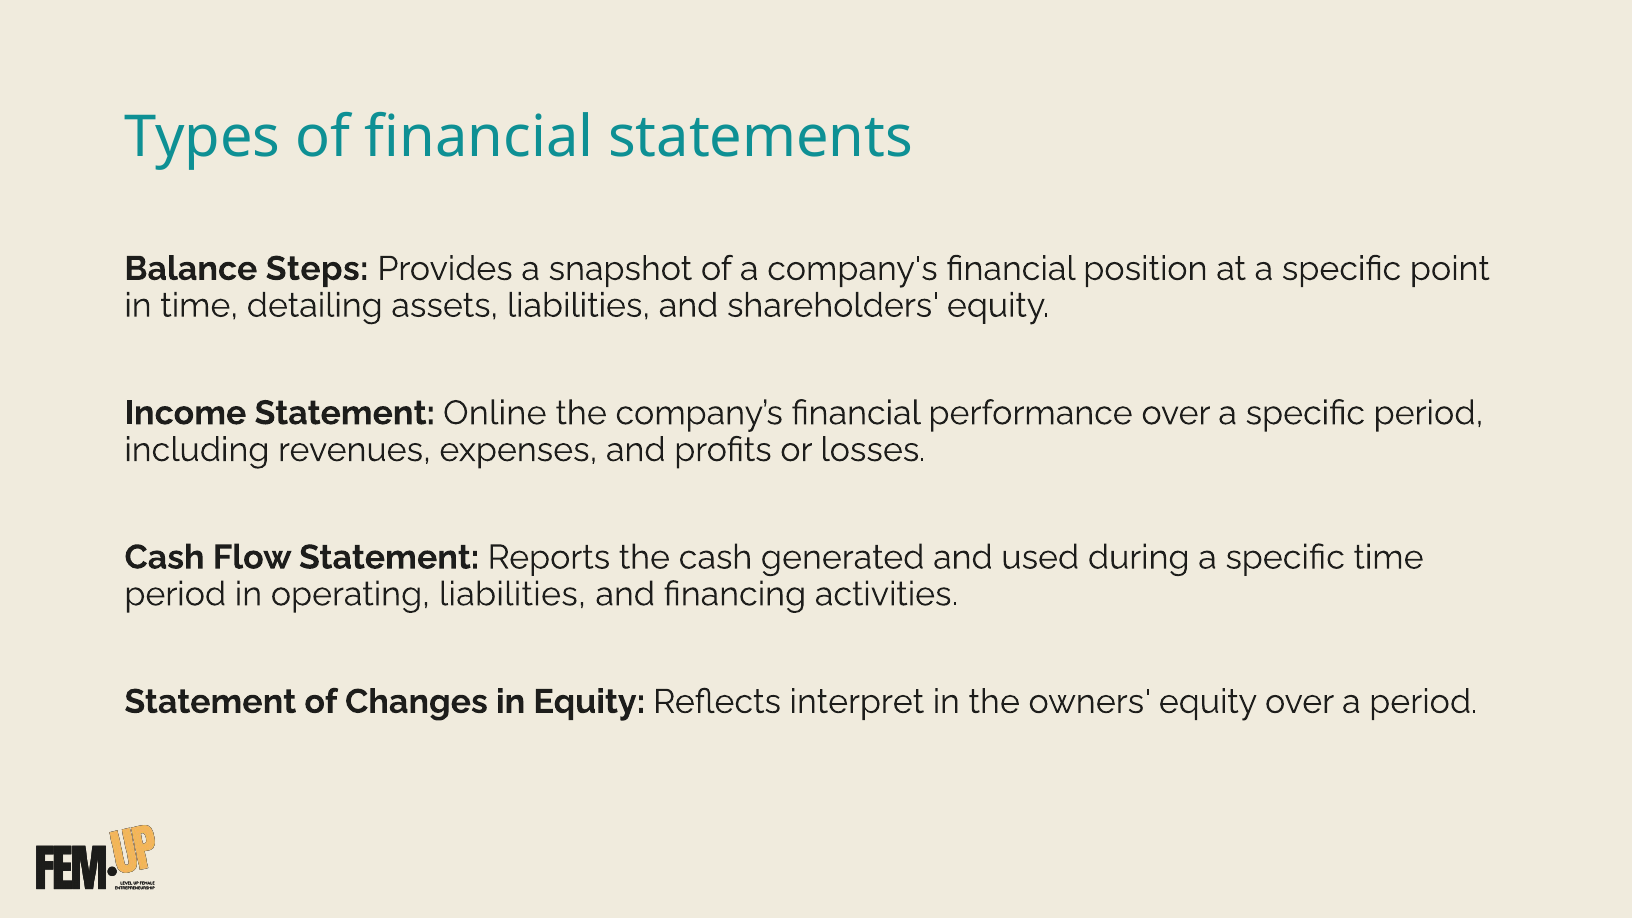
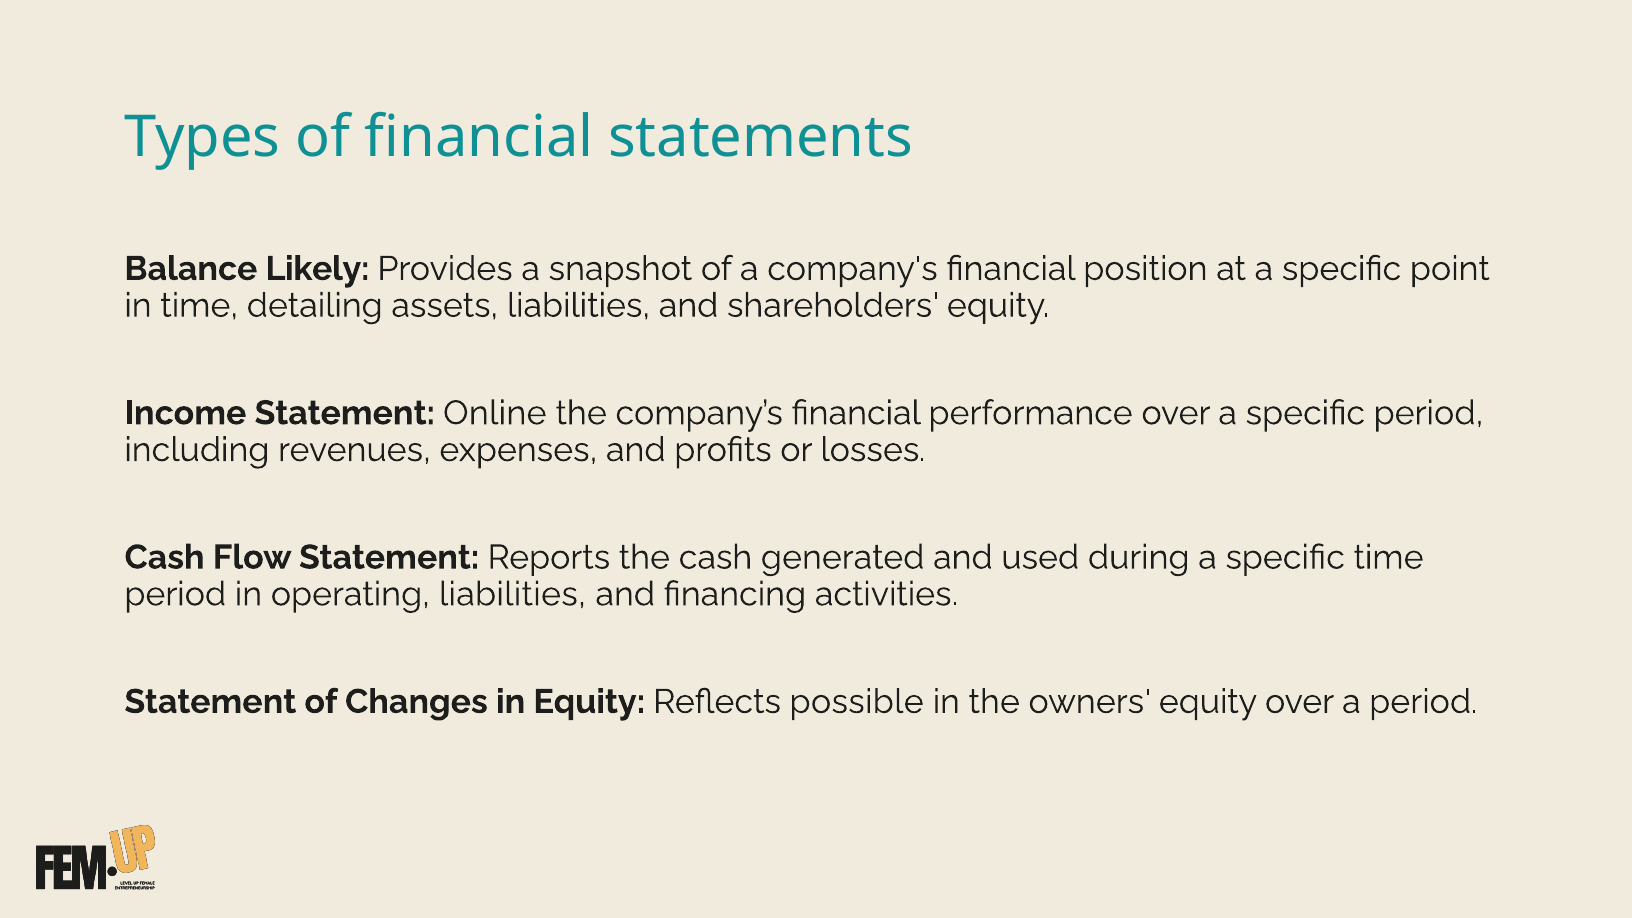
Steps: Steps -> Likely (317, 269)
interpret: interpret -> possible (857, 702)
